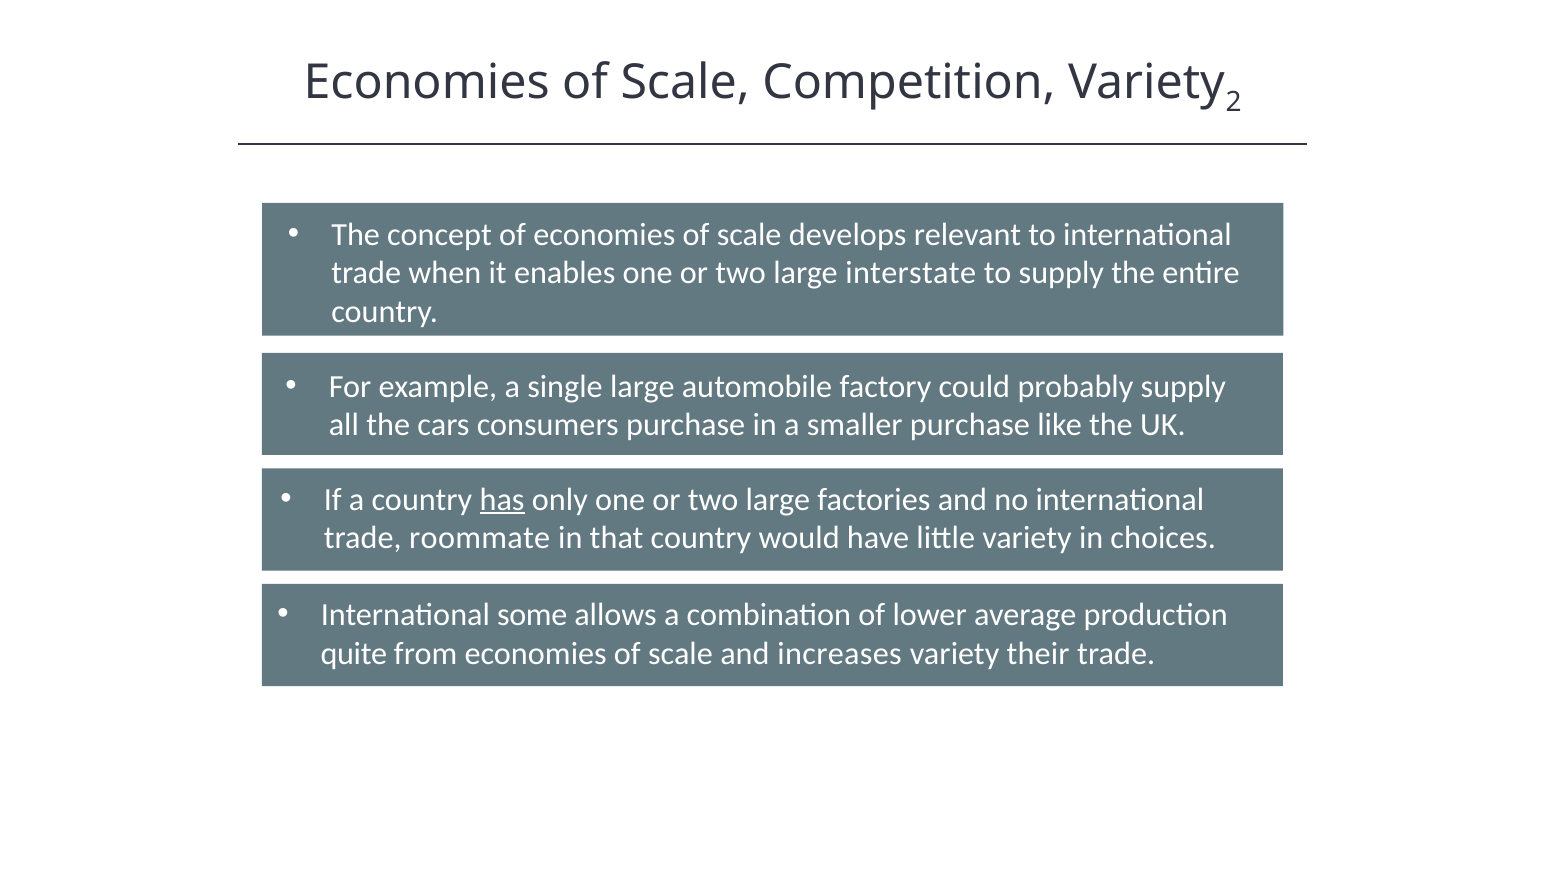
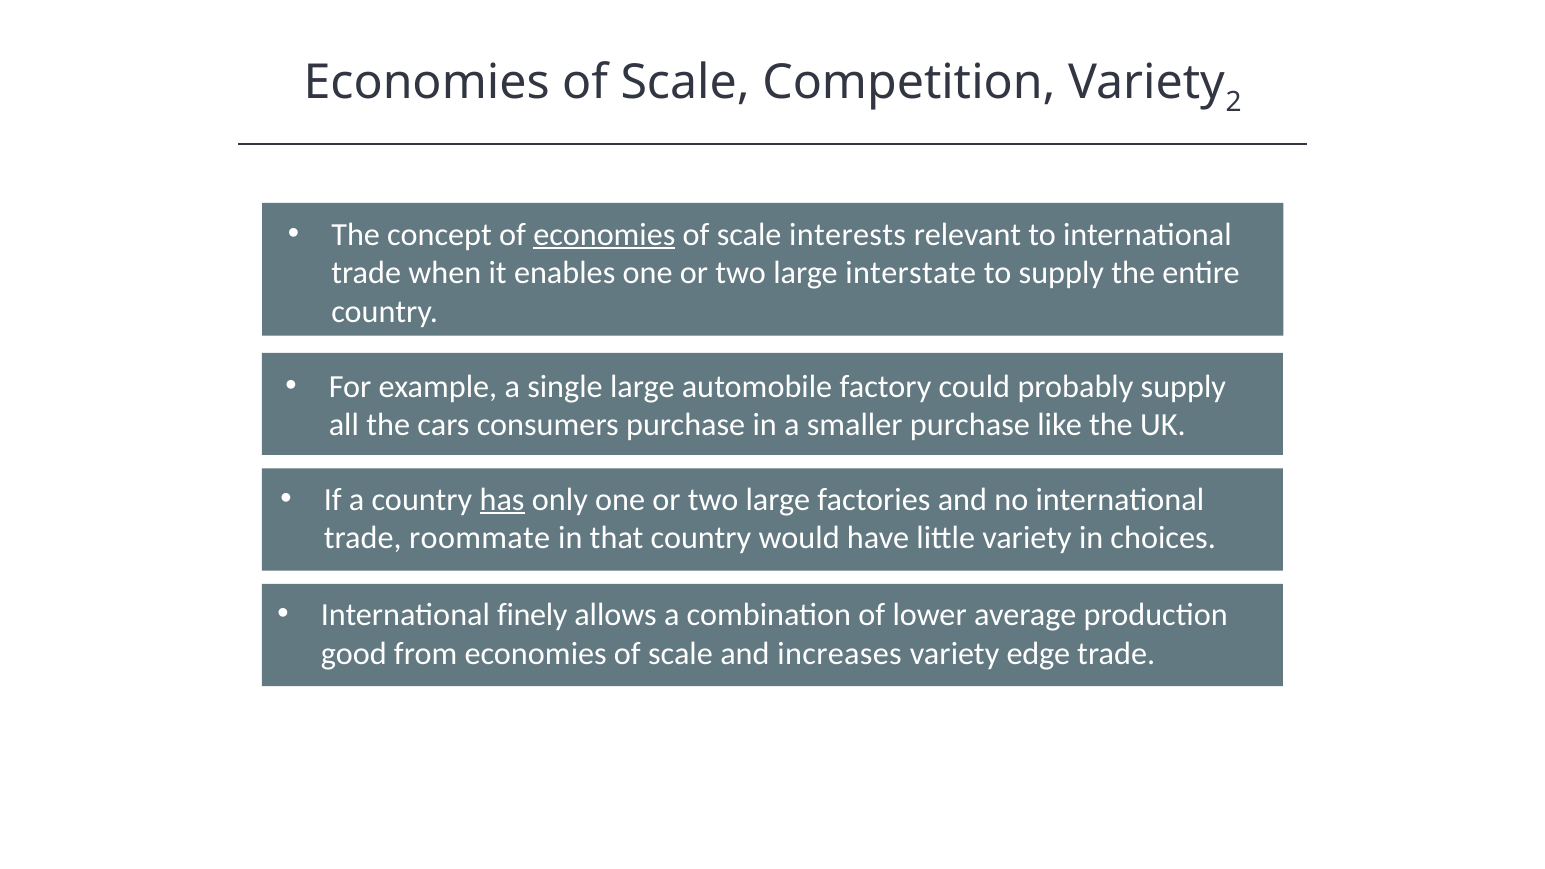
economies underline: none -> present (604, 234)
develops: develops -> interests (848, 234)
some: some -> finely (532, 615)
quite: quite -> good (354, 654)
their: their -> edge (1038, 654)
